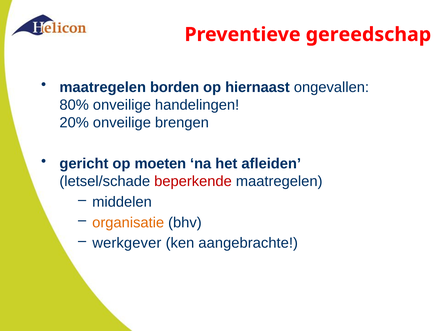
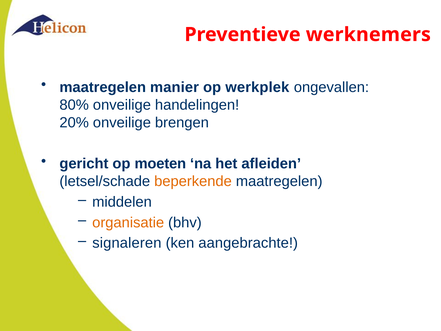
gereedschap: gereedschap -> werknemers (368, 35)
borden: borden -> manier (174, 87)
hiernaast: hiernaast -> werkplek (257, 87)
beperkende colour: red -> orange (193, 181)
werkgever: werkgever -> signaleren (127, 243)
